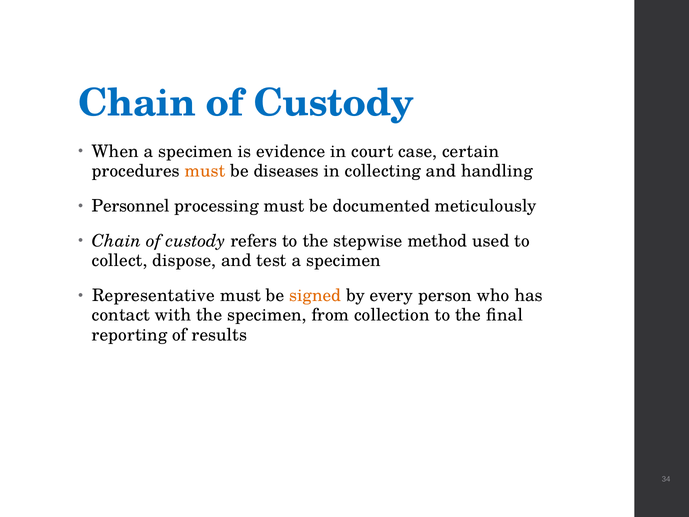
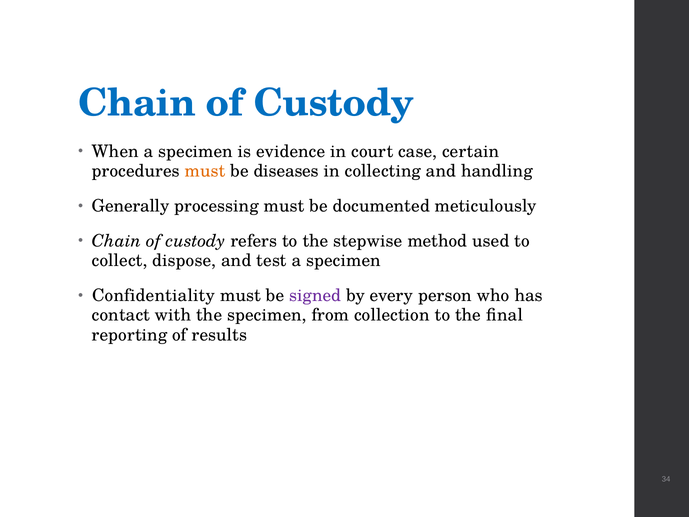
Personnel: Personnel -> Generally (131, 206)
Representative: Representative -> Confidentiality (154, 295)
signed colour: orange -> purple (315, 295)
